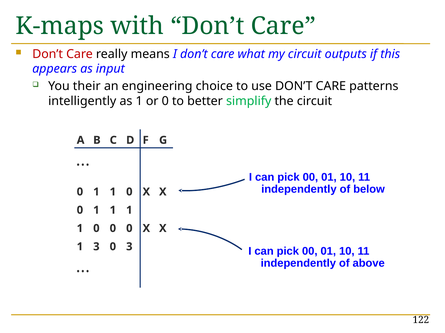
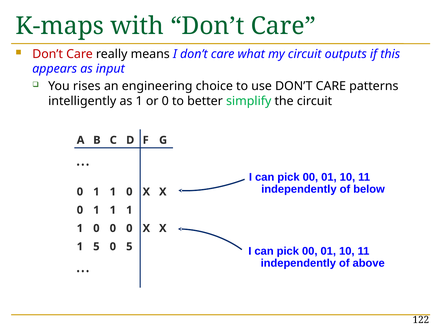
their: their -> rises (87, 86)
1 3: 3 -> 5 (96, 247)
0 3: 3 -> 5 (129, 247)
